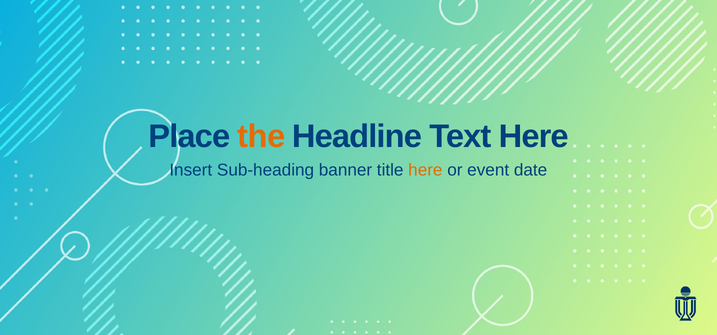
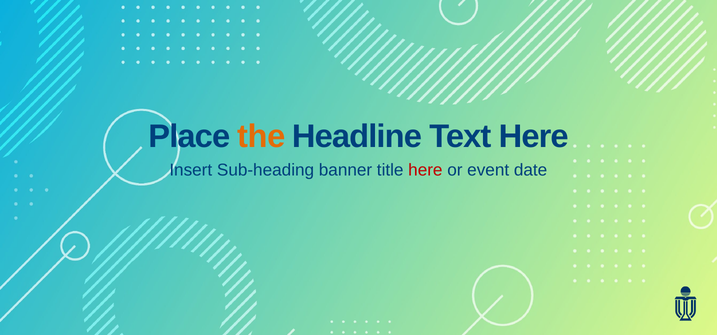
here colour: orange -> red (425, 171)
